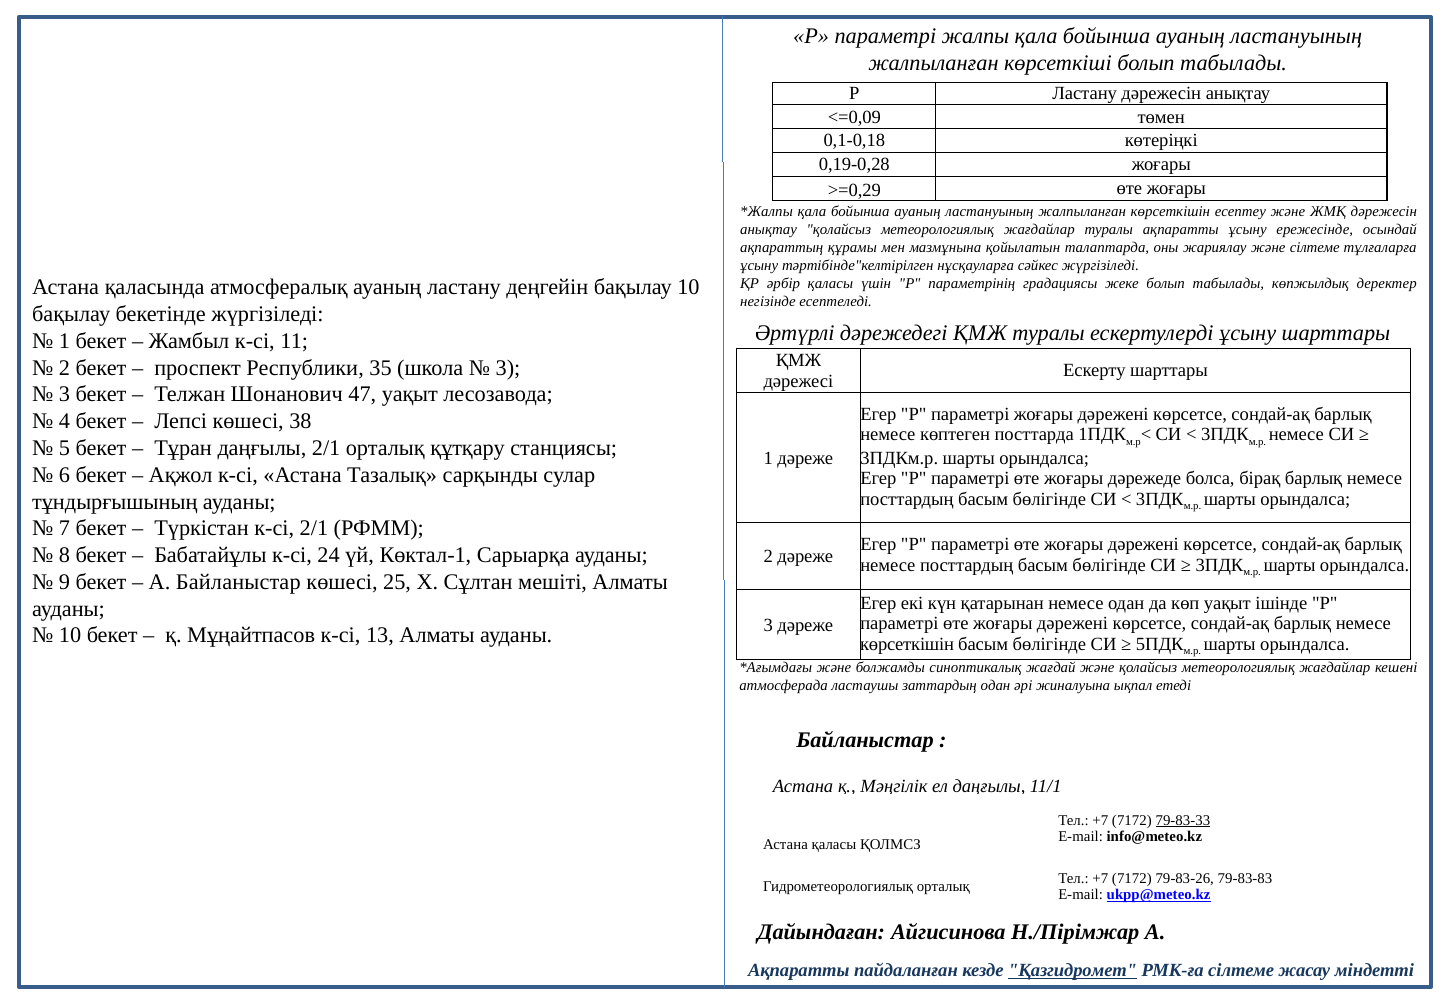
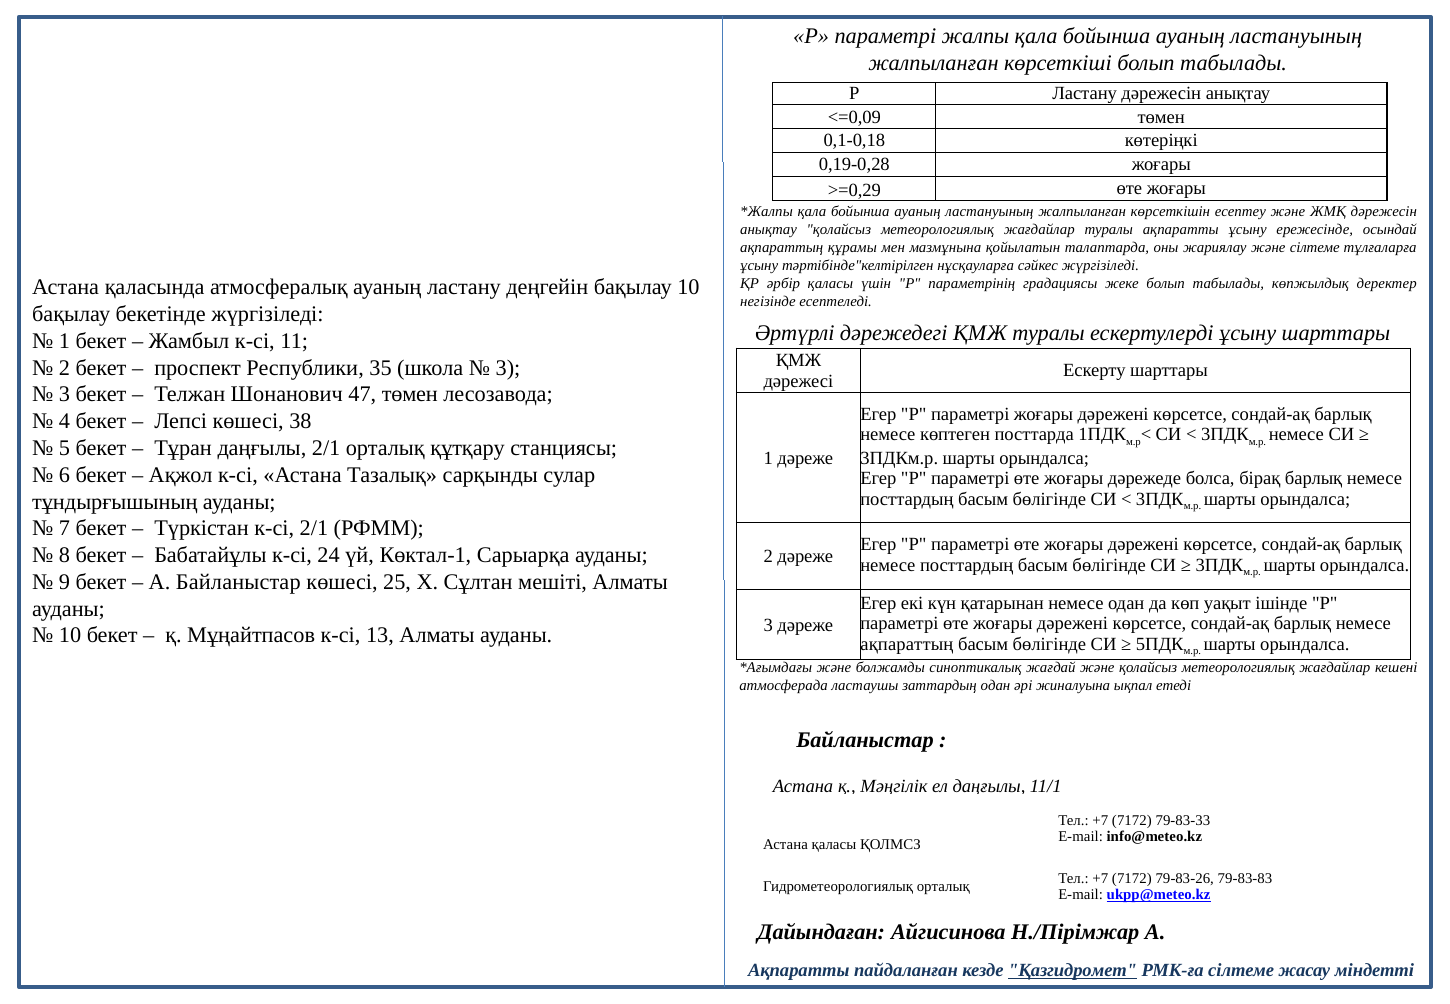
47 уақыт: уақыт -> төмен (410, 394)
көрсеткішін: көрсеткішін -> ақпараттың (907, 644)
79-83-33 underline: present -> none (1183, 820)
